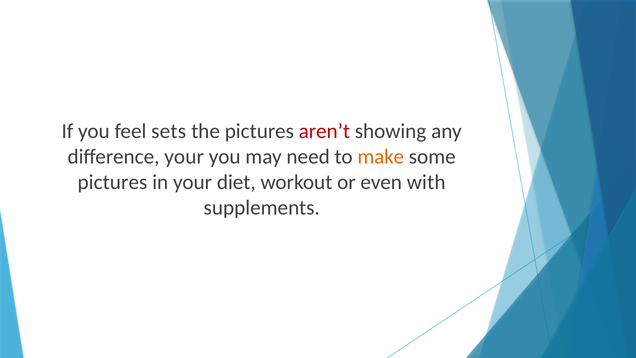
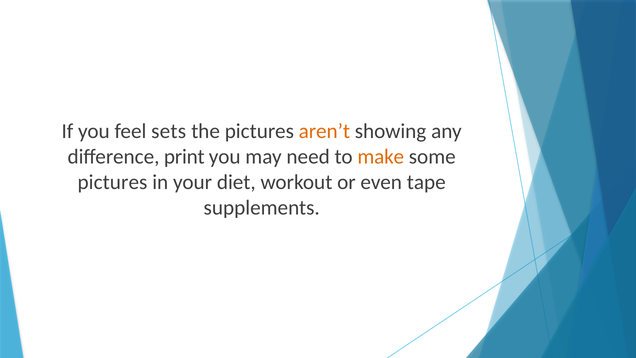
aren’t colour: red -> orange (324, 131)
difference your: your -> print (184, 157)
with: with -> tape (426, 182)
